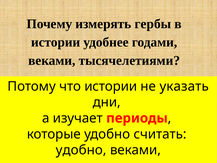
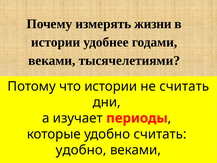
гербы: гербы -> жизни (153, 24)
не указать: указать -> считать (184, 86)
